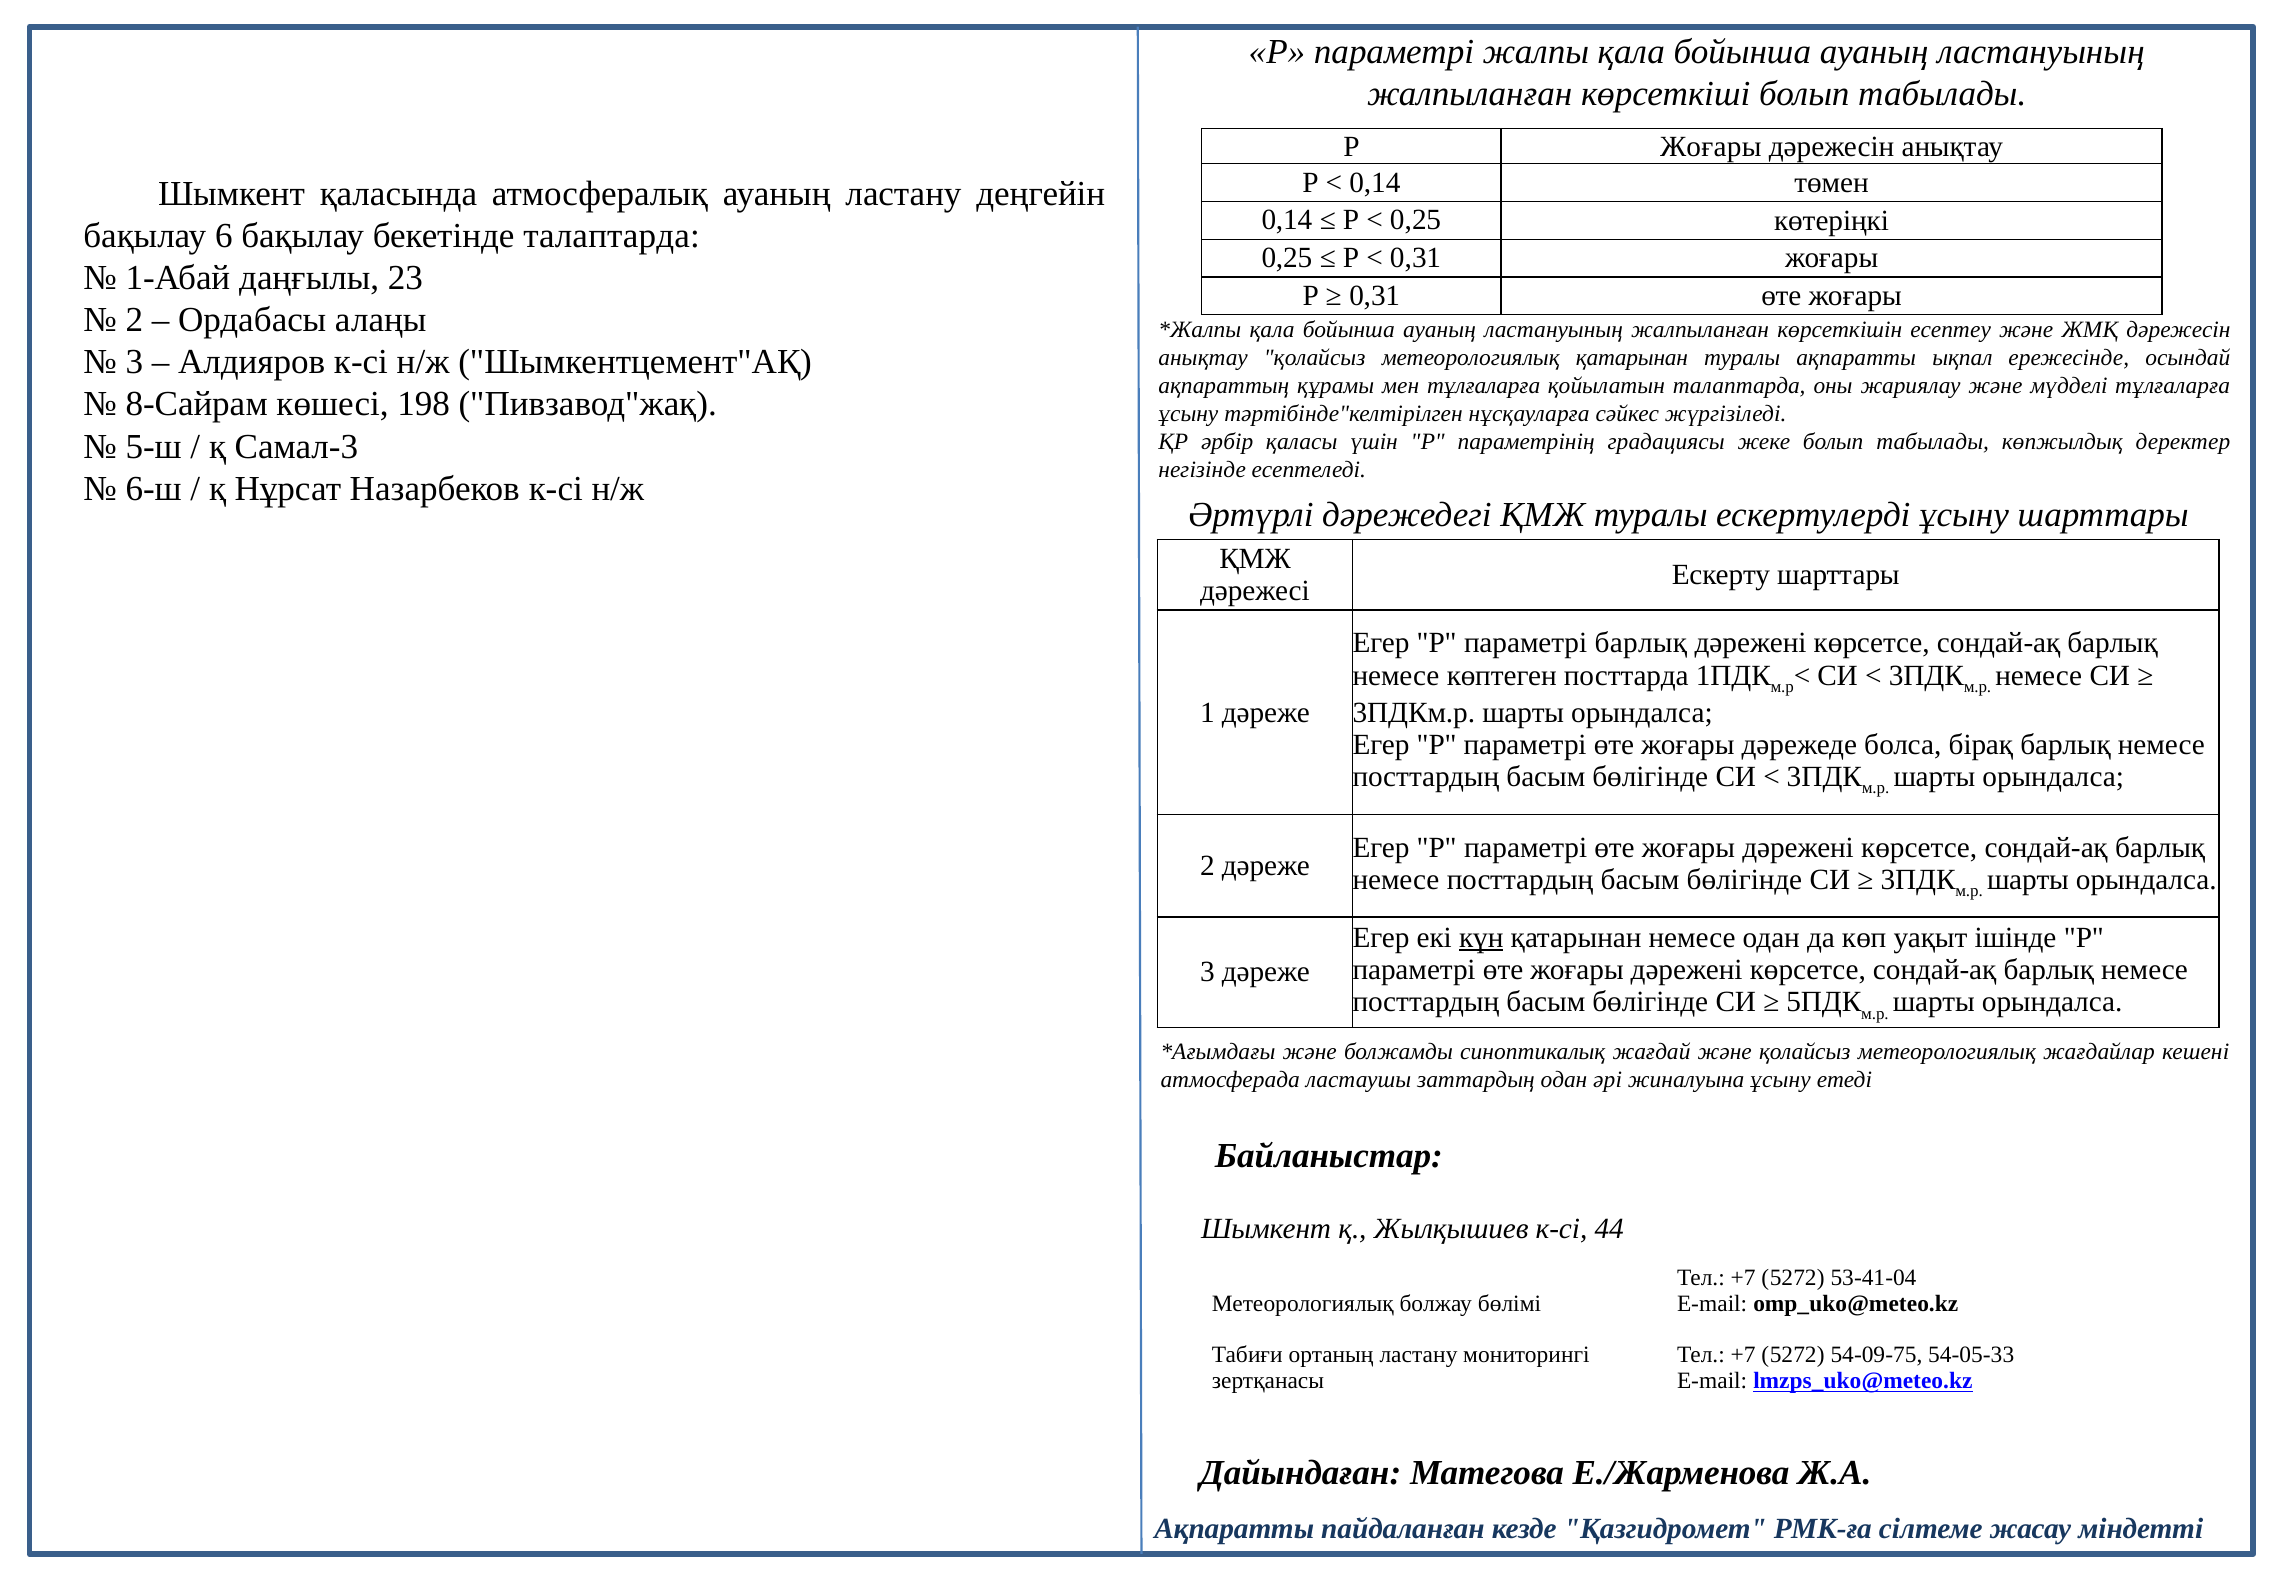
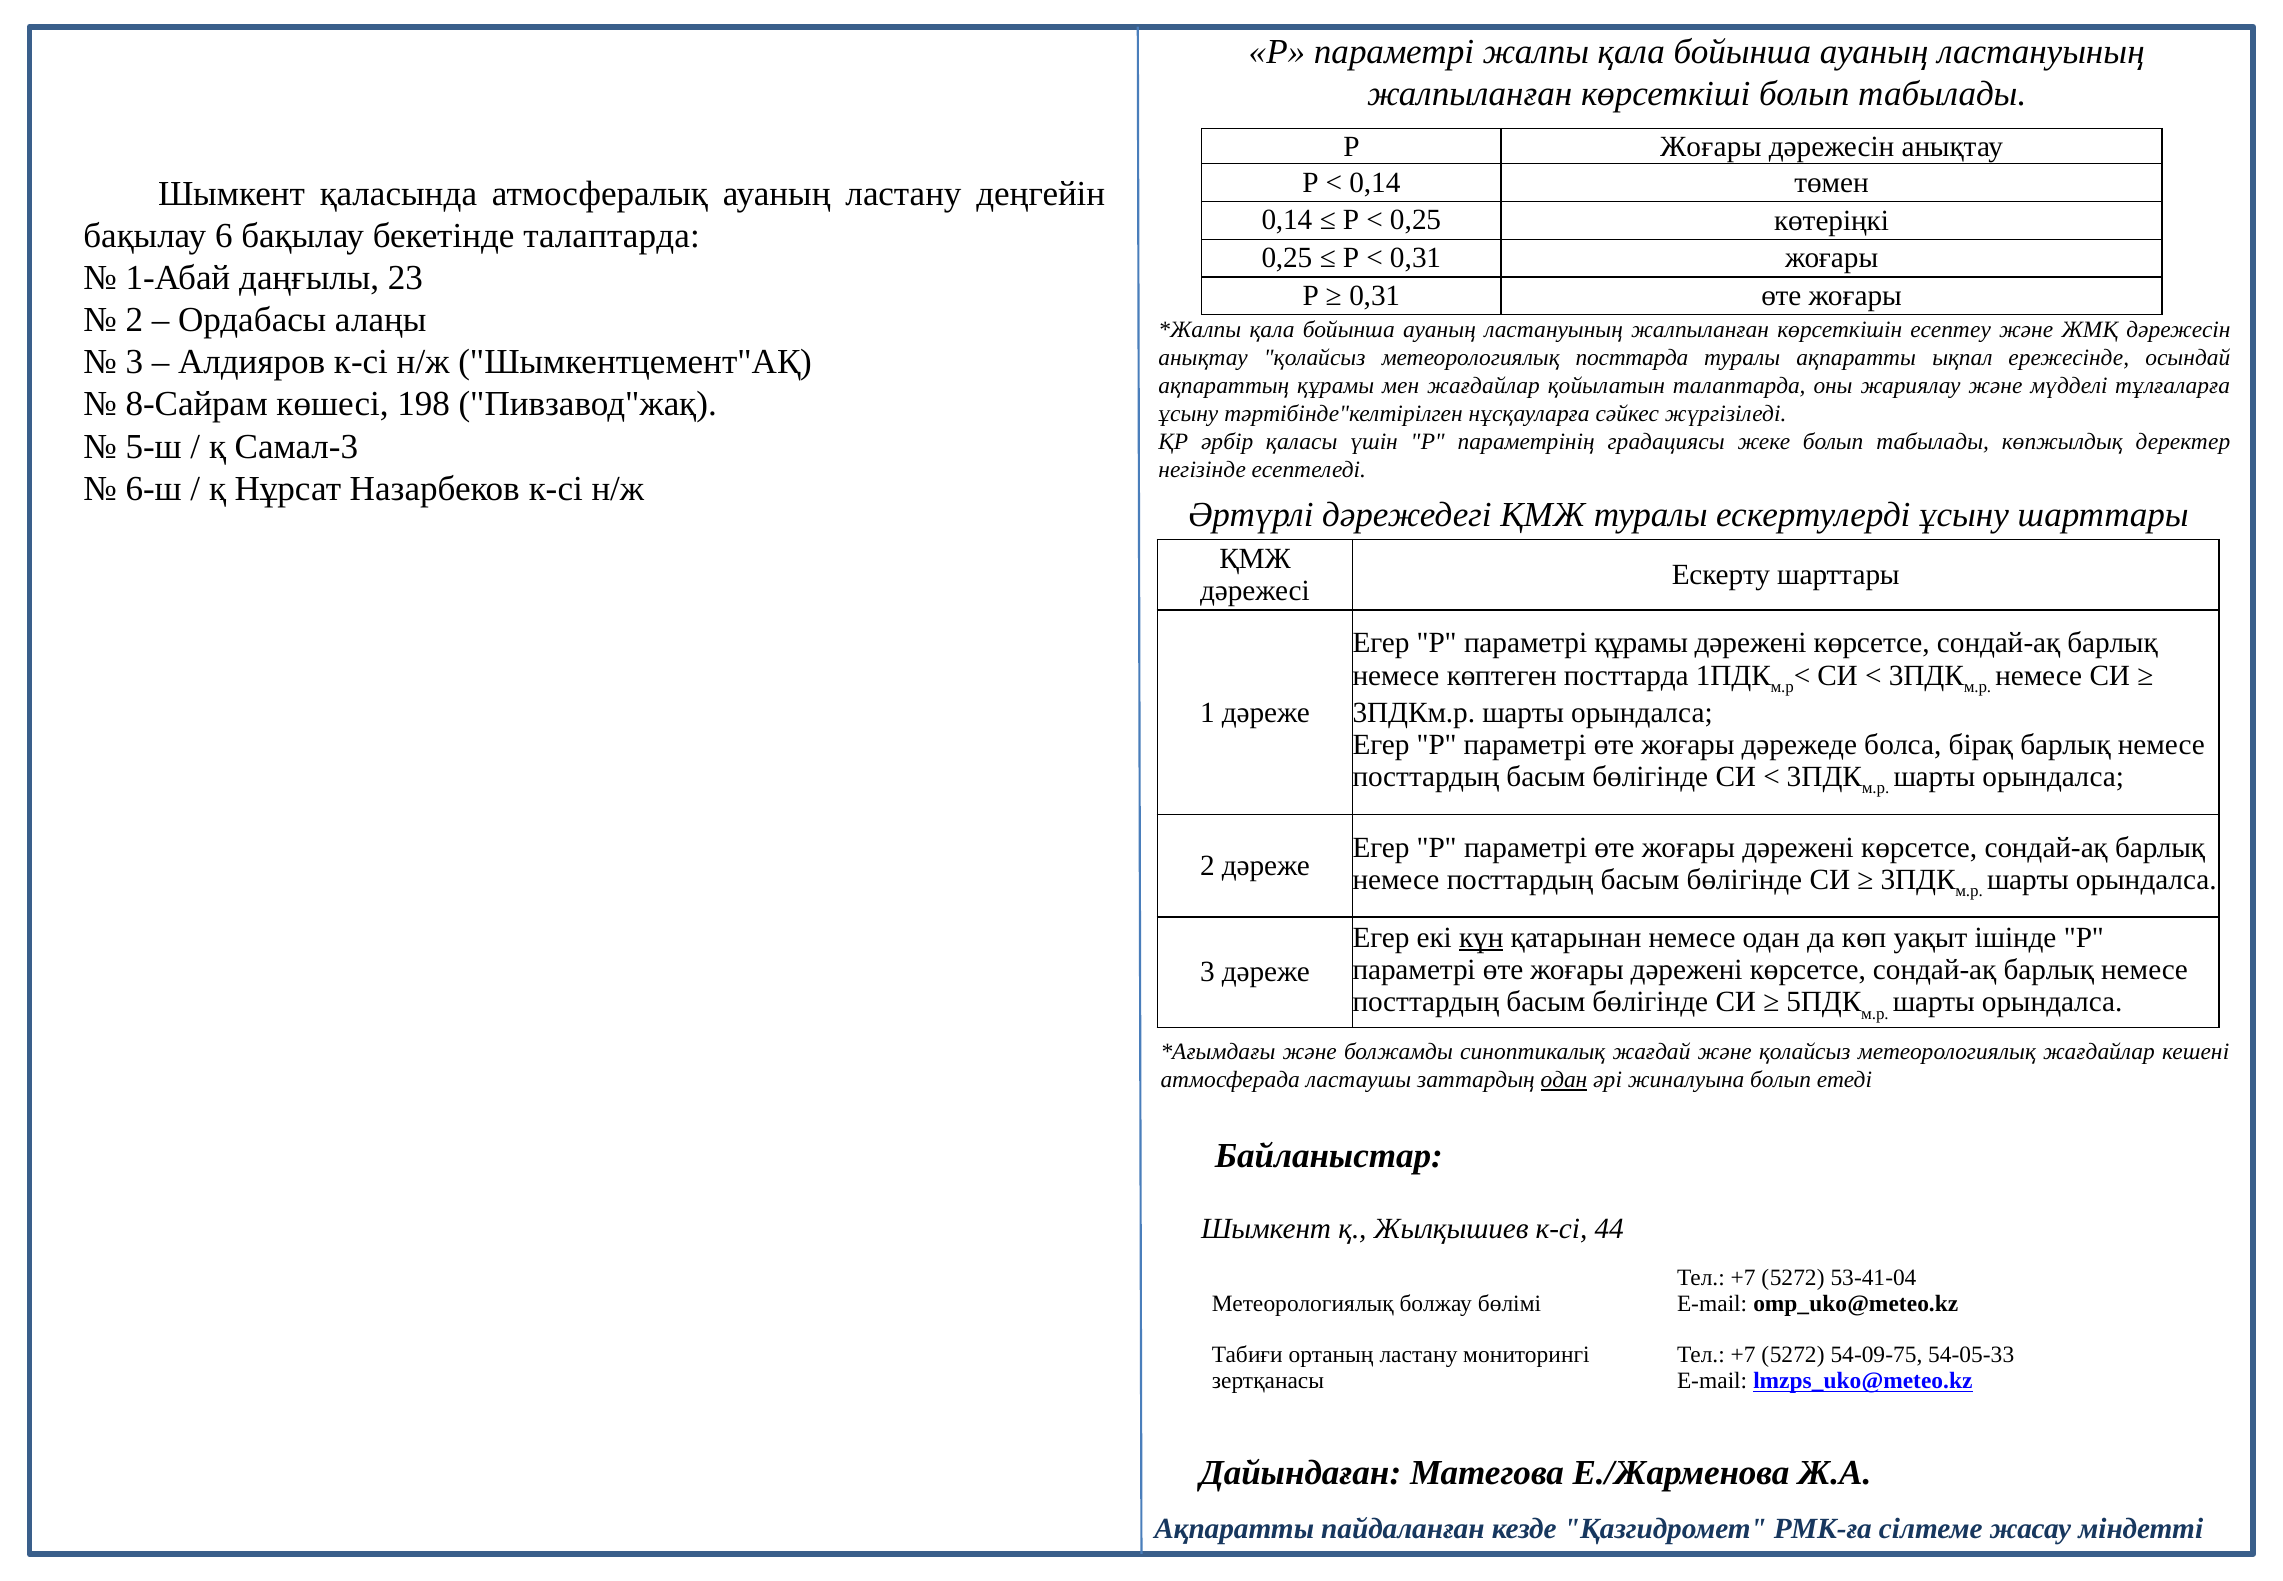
метеорологиялық қатарынан: қатарынан -> посттарда (1632, 358)
мен тұлғаларға: тұлғаларға -> жағдайлар (1484, 386)
параметрі барлық: барлық -> құрамы (1641, 643)
одан underline: none -> present (1564, 1080)
жиналуына ұсыну: ұсыну -> болып (1781, 1080)
